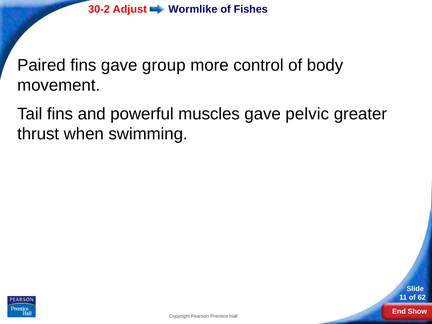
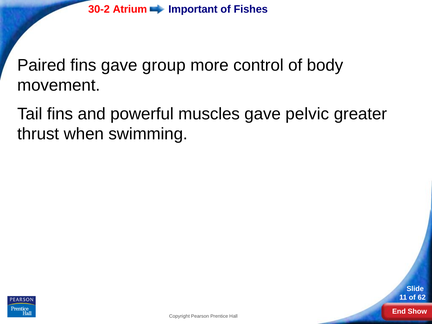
Adjust: Adjust -> Atrium (130, 9)
Wormlike: Wormlike -> Important (193, 9)
